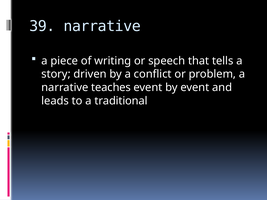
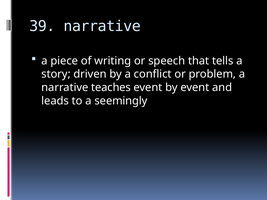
traditional: traditional -> seemingly (121, 101)
